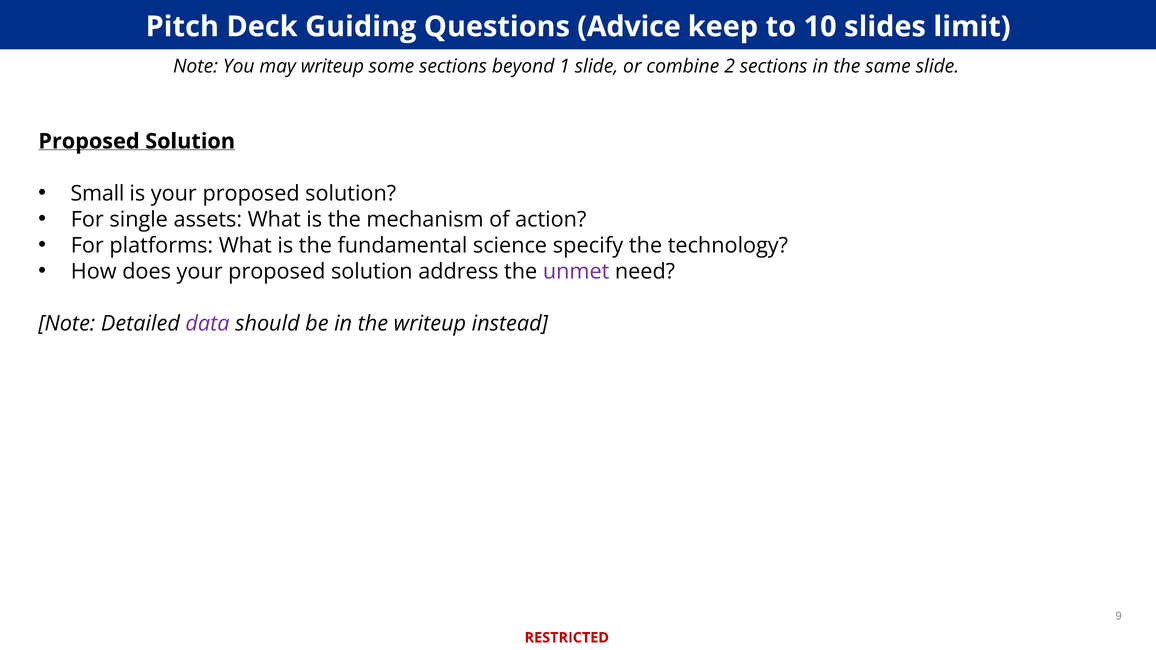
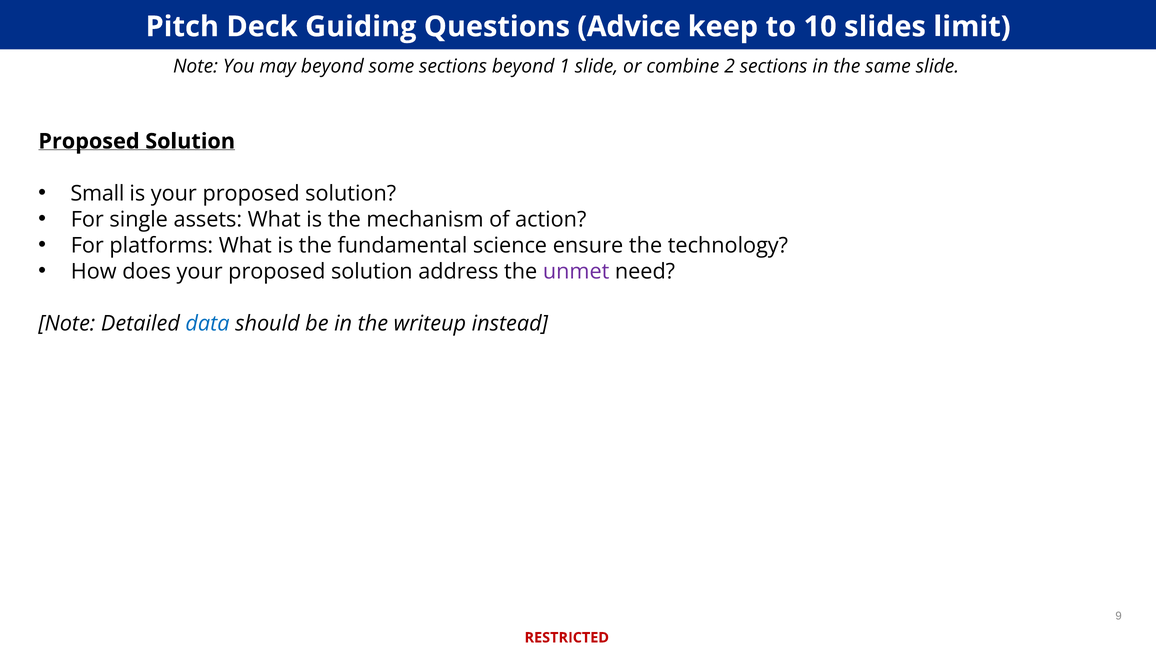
may writeup: writeup -> beyond (332, 67)
specify: specify -> ensure (588, 245)
data colour: purple -> blue (207, 323)
